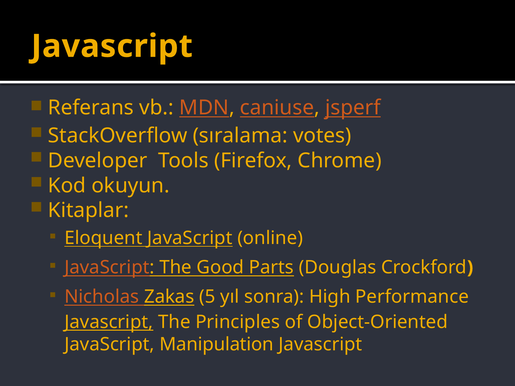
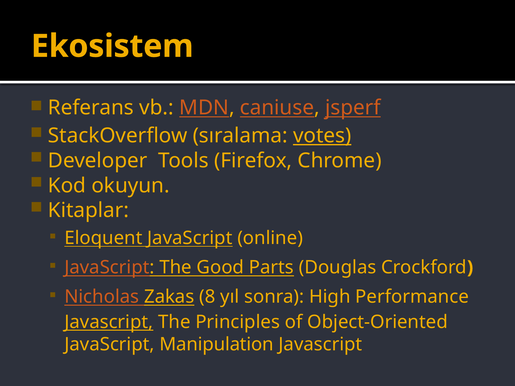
Javascript: Javascript -> Ekosistem (112, 46)
votes underline: none -> present (322, 136)
5: 5 -> 8 (207, 297)
